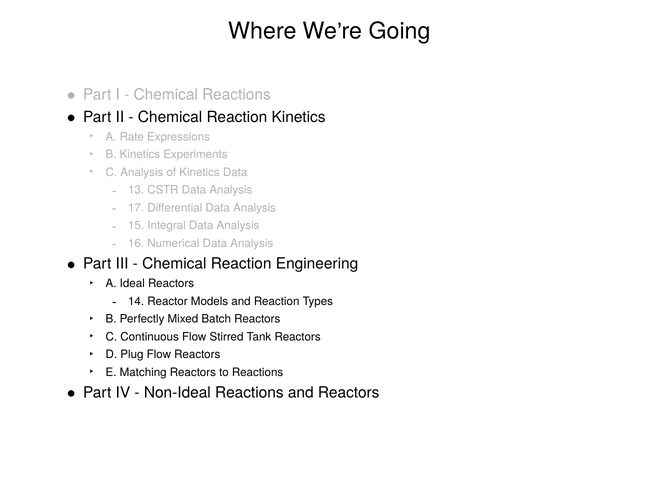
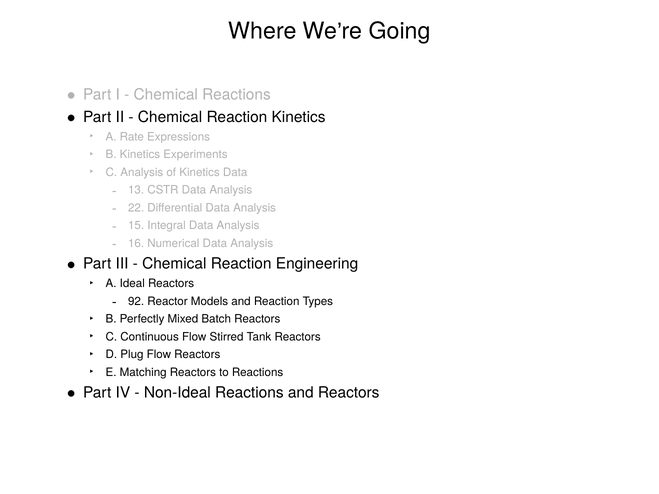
17: 17 -> 22 (136, 208)
14: 14 -> 92 (136, 301)
